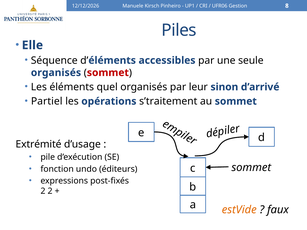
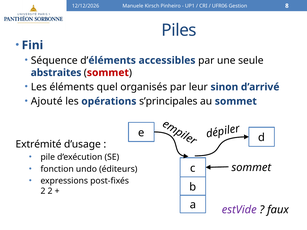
Elle: Elle -> Fini (32, 45)
organisés: organisés -> abstraites (56, 73)
Partiel: Partiel -> Ajouté (47, 101)
s’traitement: s’traitement -> s’principales (168, 101)
estVide colour: orange -> purple (239, 210)
